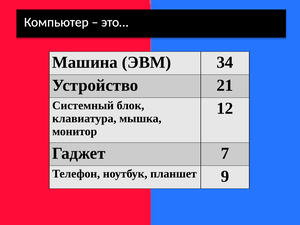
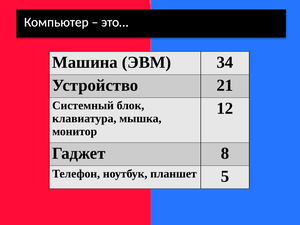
7: 7 -> 8 (225, 153)
9: 9 -> 5 (225, 176)
